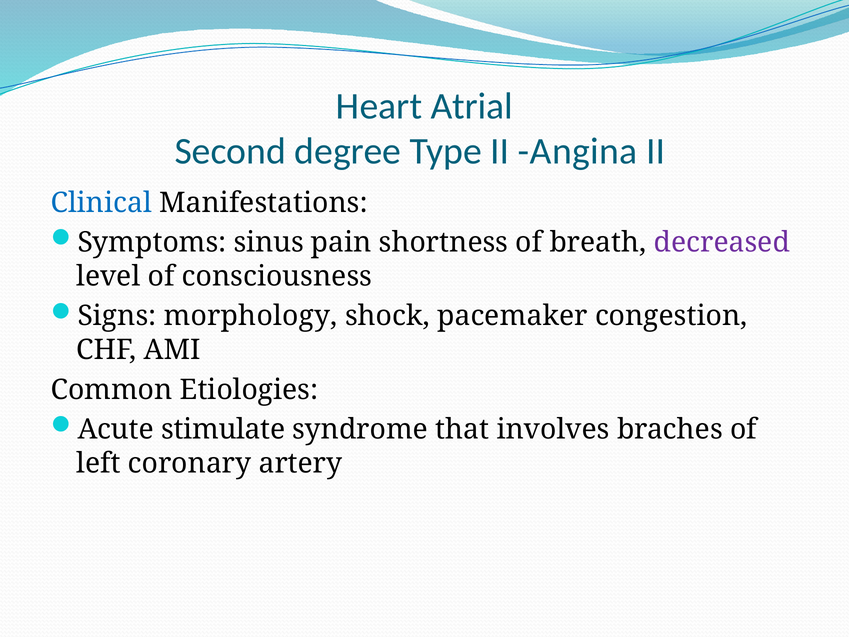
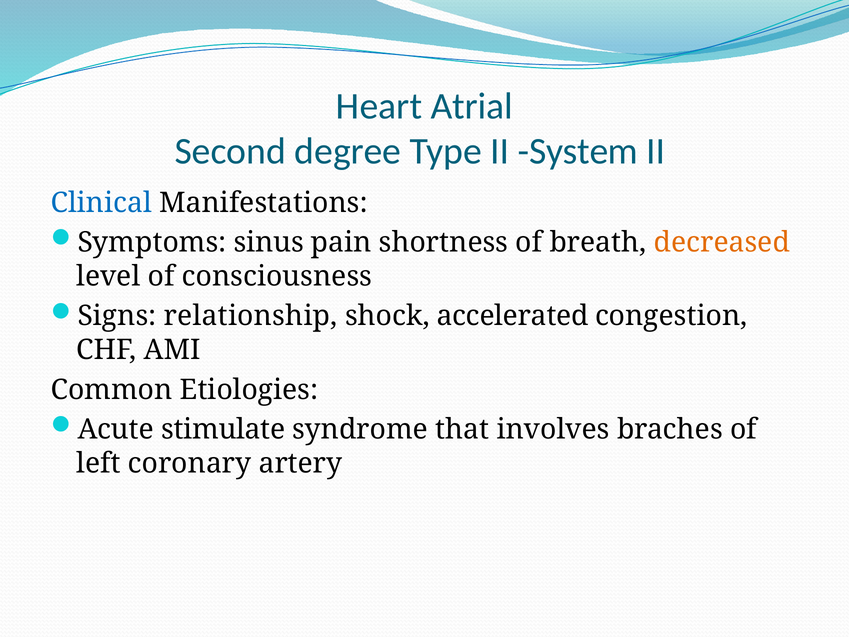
Angina: Angina -> System (578, 151)
decreased colour: purple -> orange (722, 242)
morphology: morphology -> relationship (251, 316)
pacemaker: pacemaker -> accelerated (513, 316)
